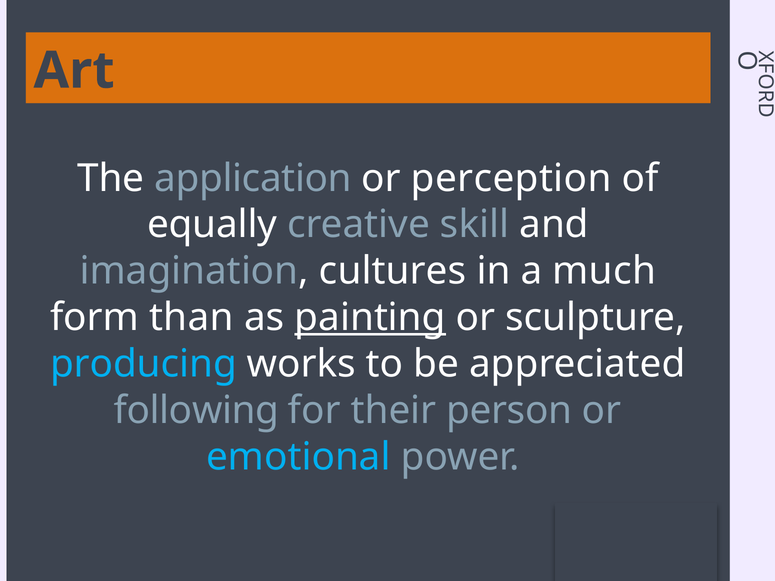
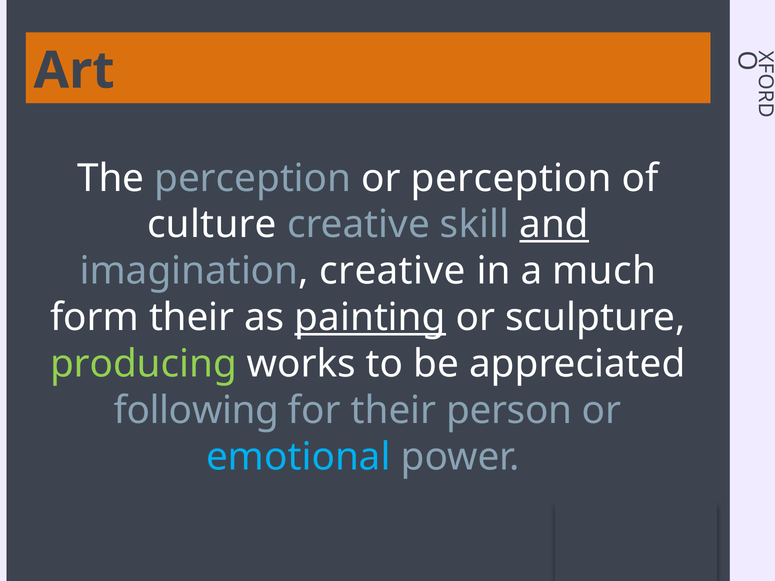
The application: application -> perception (253, 178)
equally: equally -> culture (212, 225)
and underline: none -> present (554, 225)
imagination cultures: cultures -> creative (392, 271)
form than: than -> their (192, 318)
producing colour: light blue -> light green (144, 364)
